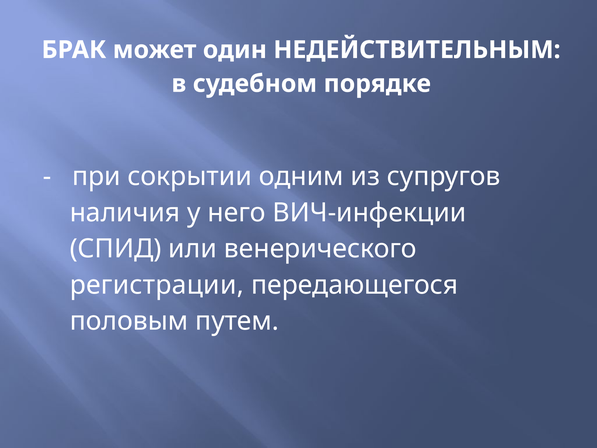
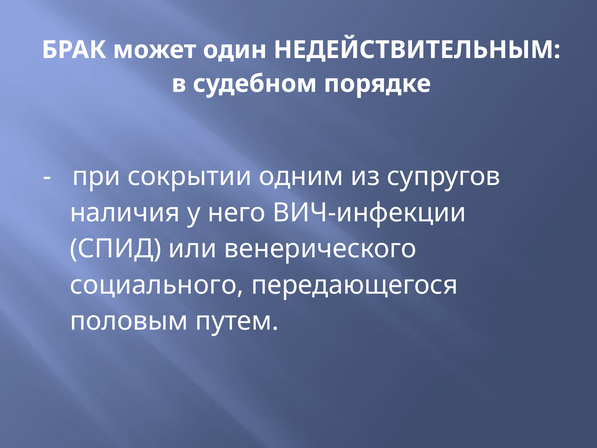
регистрации: регистрации -> социального (157, 285)
